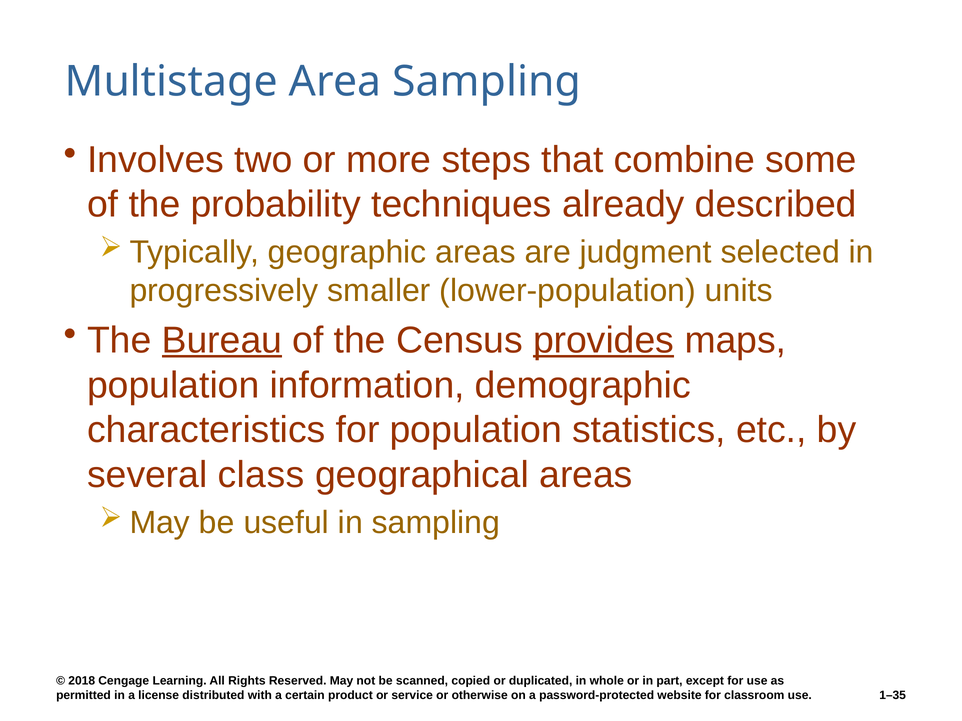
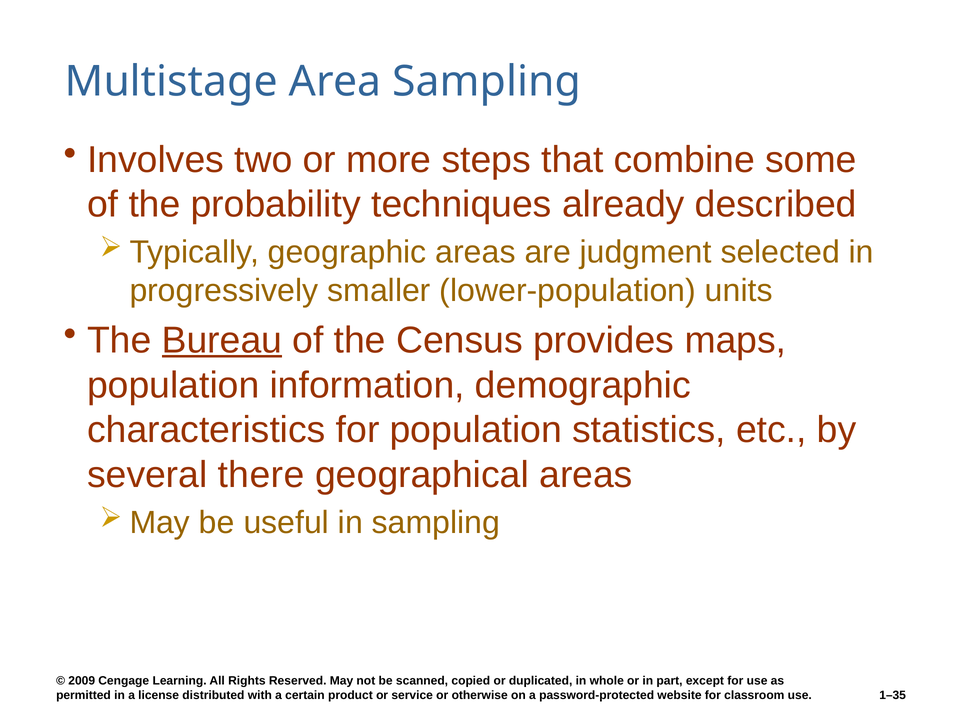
provides underline: present -> none (604, 341)
class: class -> there (261, 475)
2018: 2018 -> 2009 (82, 681)
